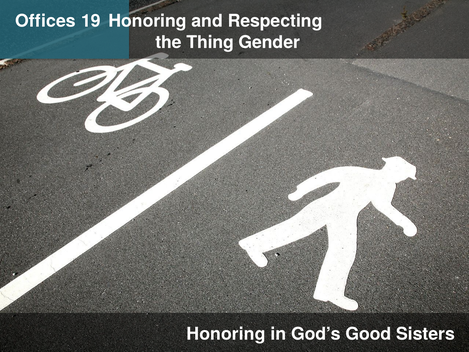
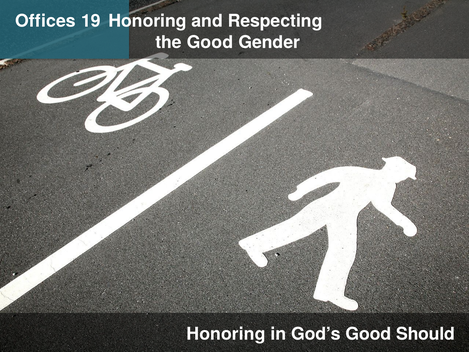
the Thing: Thing -> Good (210, 42)
Sisters: Sisters -> Should (426, 334)
